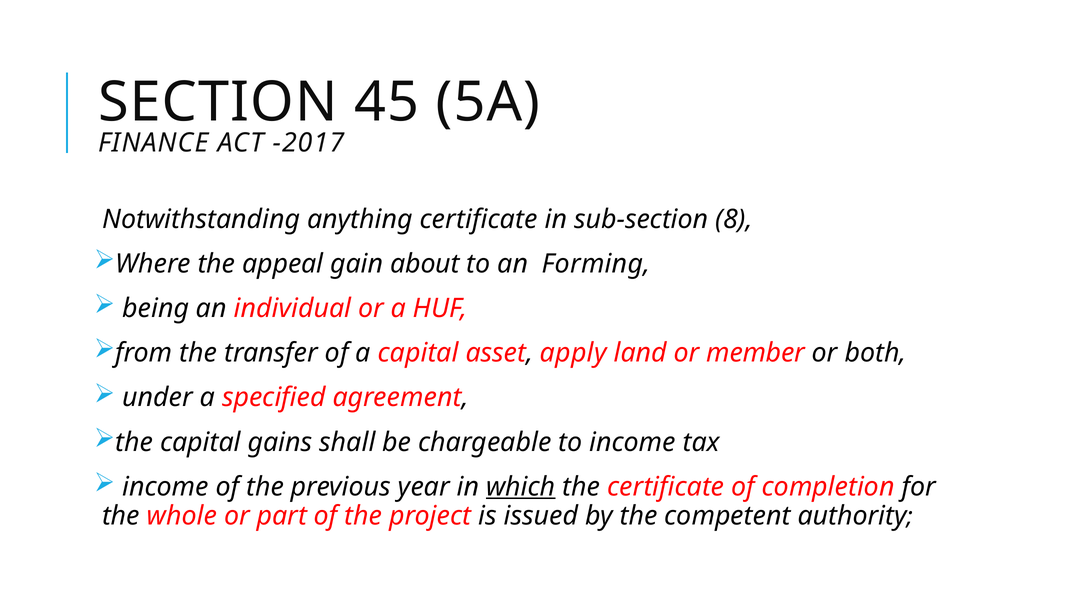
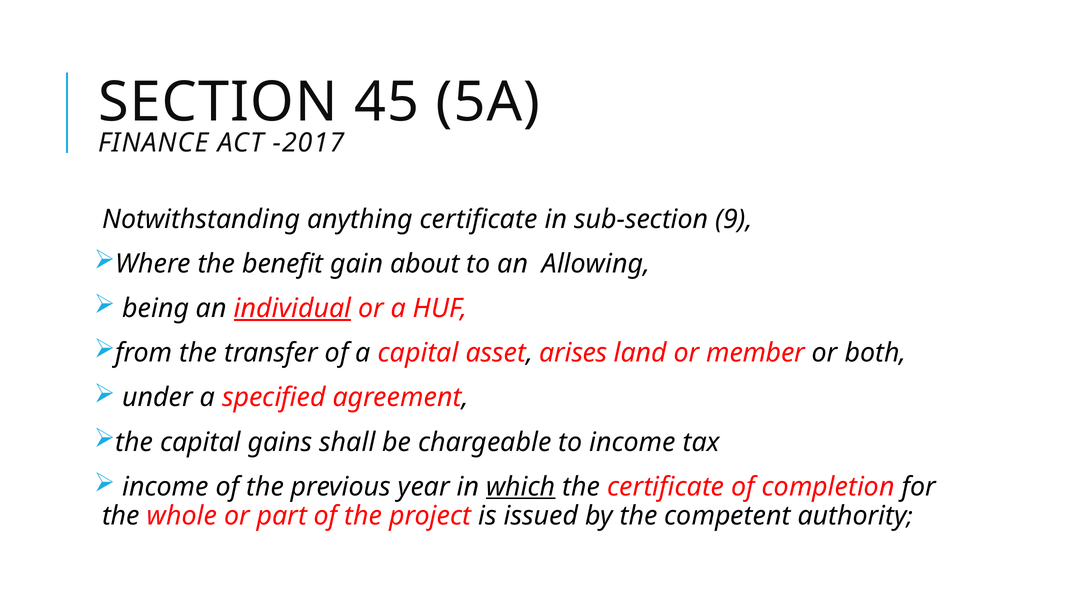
8: 8 -> 9 (734, 219)
appeal: appeal -> benefit (283, 264)
Forming: Forming -> Allowing (596, 264)
individual underline: none -> present (292, 308)
apply: apply -> arises (573, 353)
